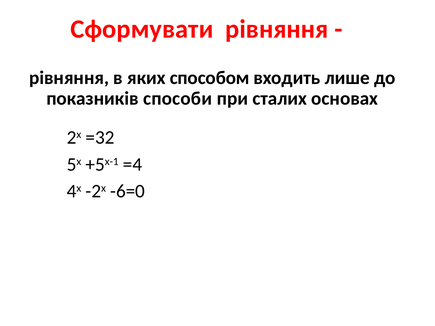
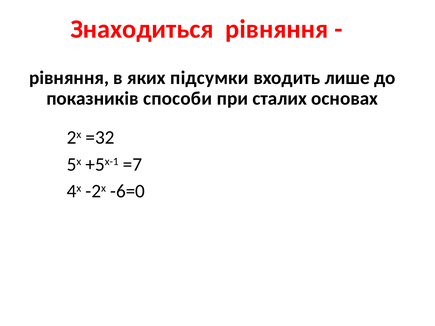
Сформувати: Сформувати -> Знаходиться (142, 29)
способом: способом -> підсумки (209, 78)
=4: =4 -> =7 (132, 165)
